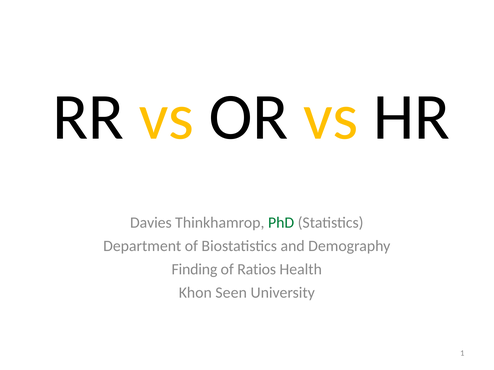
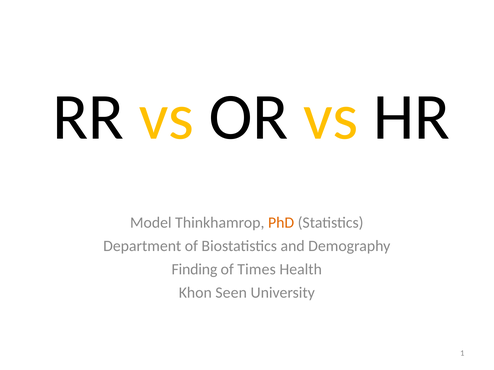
Davies: Davies -> Model (151, 223)
PhD colour: green -> orange (281, 223)
Ratios: Ratios -> Times (257, 270)
